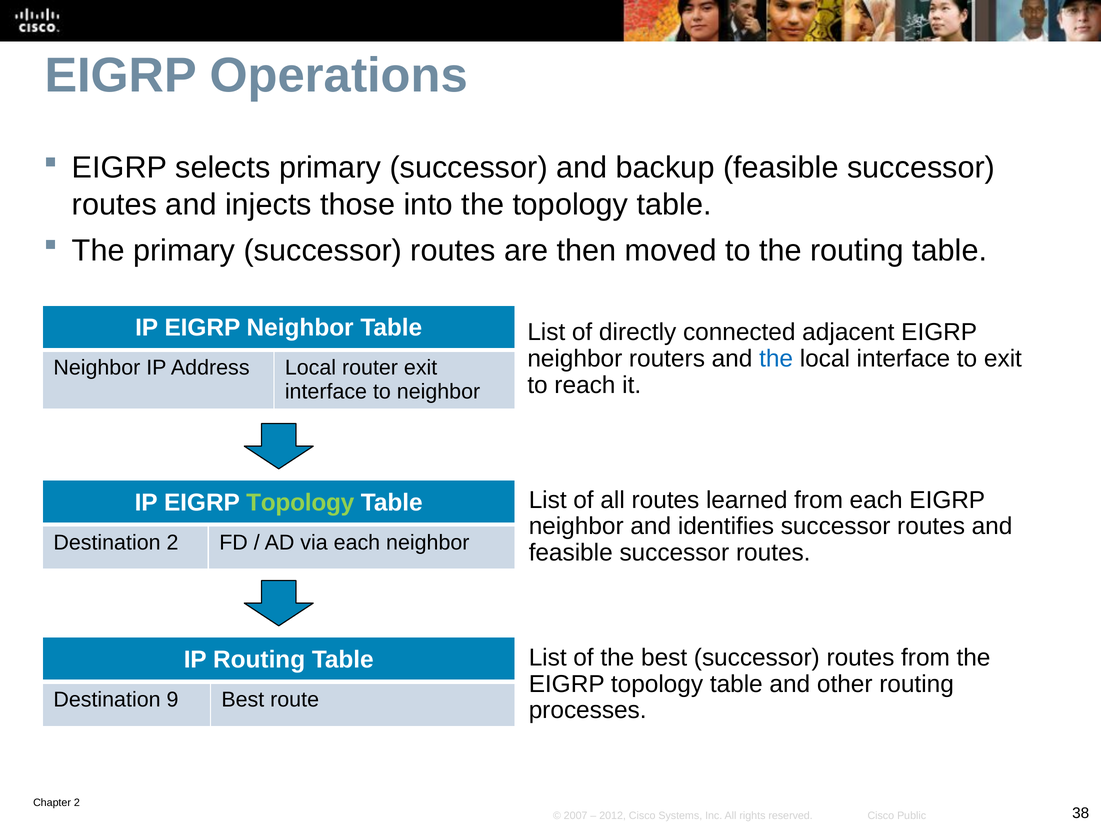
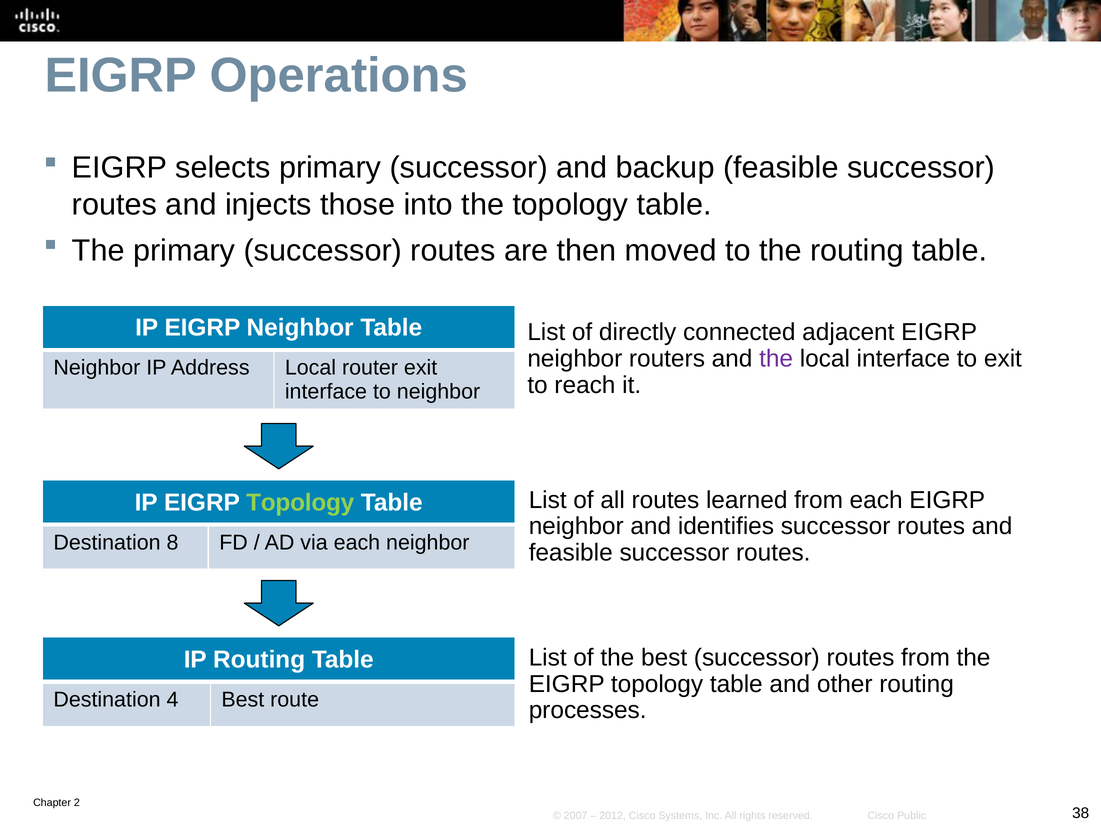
the colour: blue -> purple (776, 358)
Destination 2: 2 -> 8 (172, 542)
9: 9 -> 4 (172, 699)
